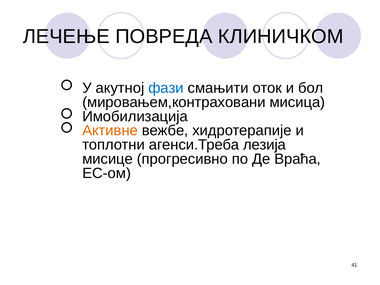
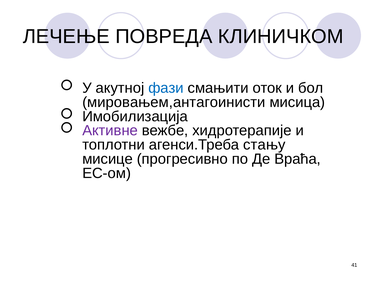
мировањем,контраховани: мировањем,контраховани -> мировањем,антагоинисти (174, 102)
Активне colour: orange -> purple (110, 131)
лезија: лезија -> стању (264, 145)
